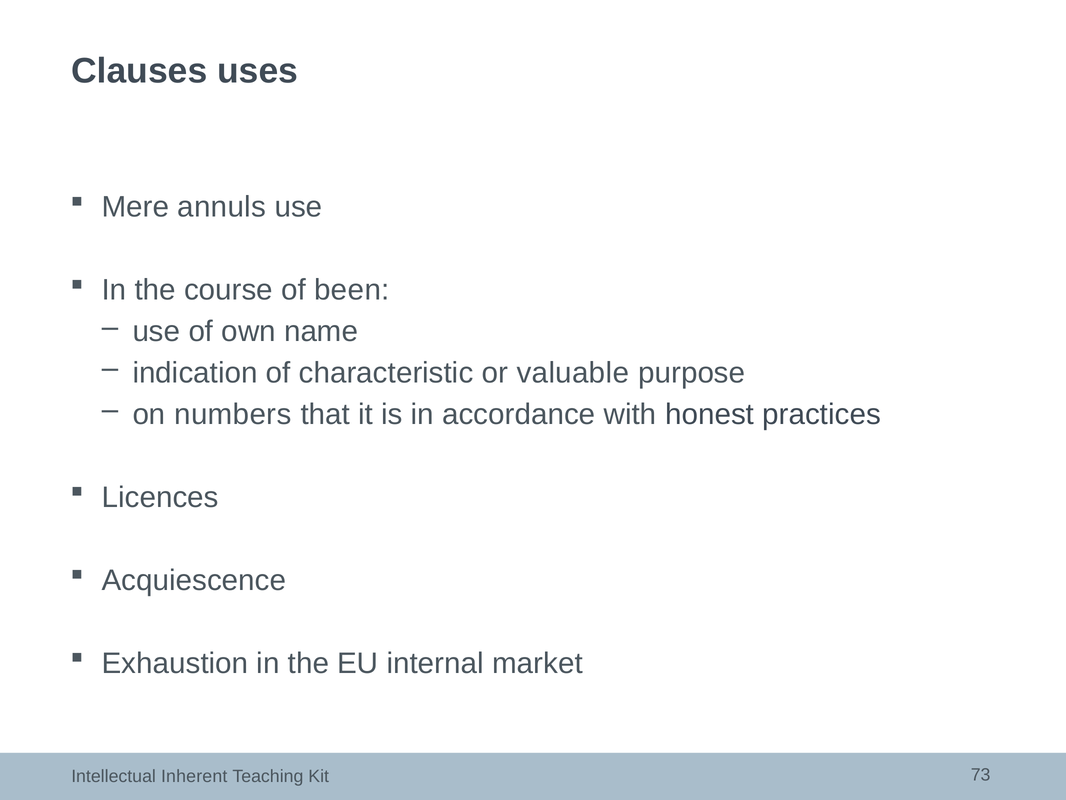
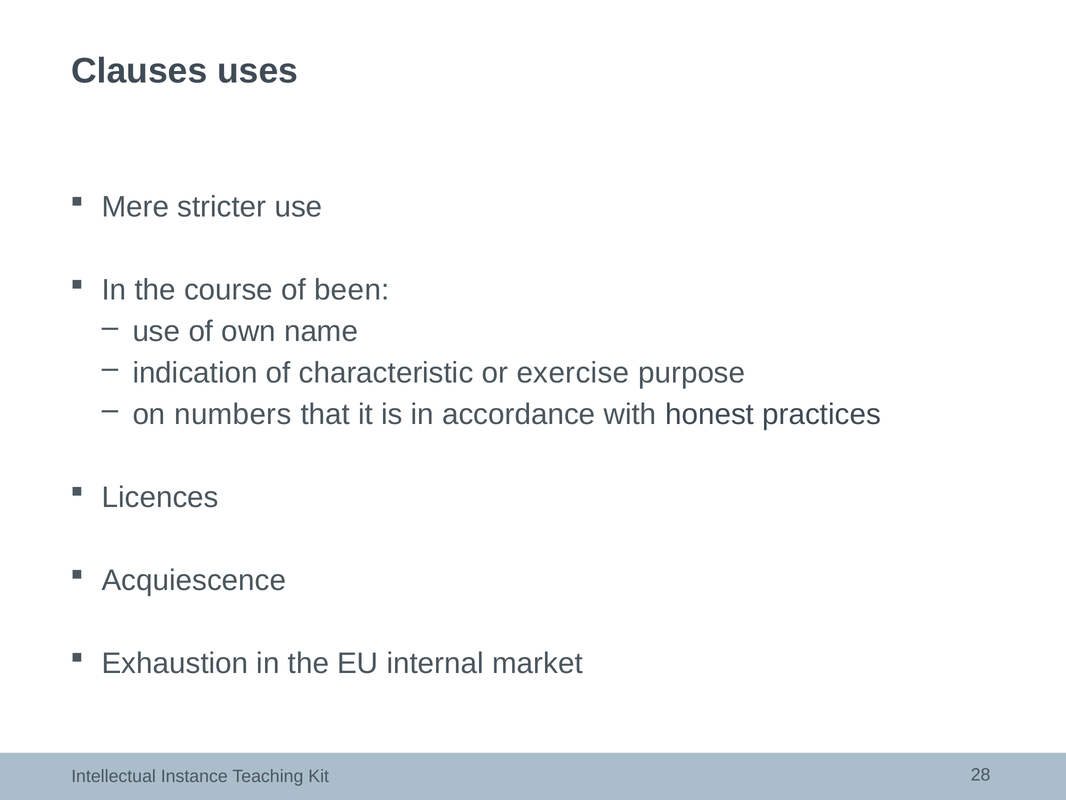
annuls: annuls -> stricter (222, 207)
valuable: valuable -> exercise (573, 373)
Inherent: Inherent -> Instance (194, 776)
73: 73 -> 28 (981, 775)
